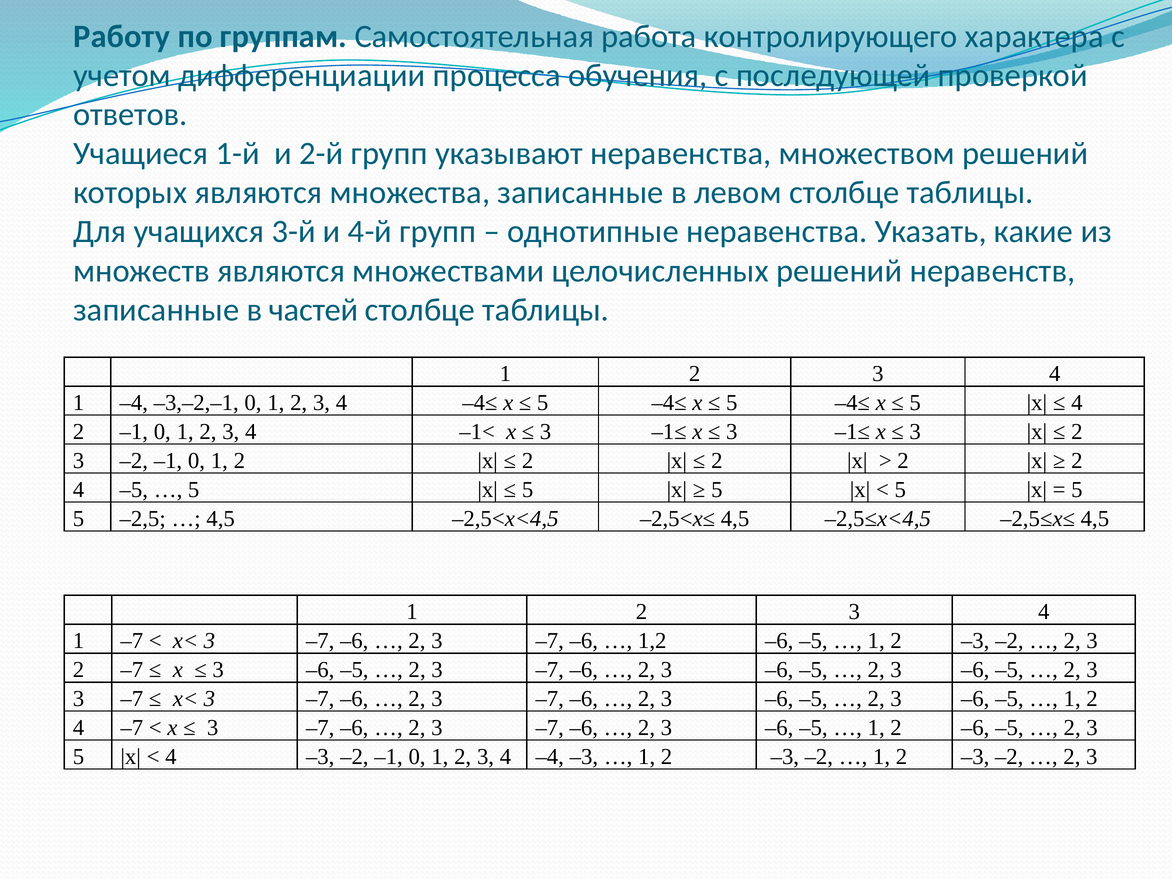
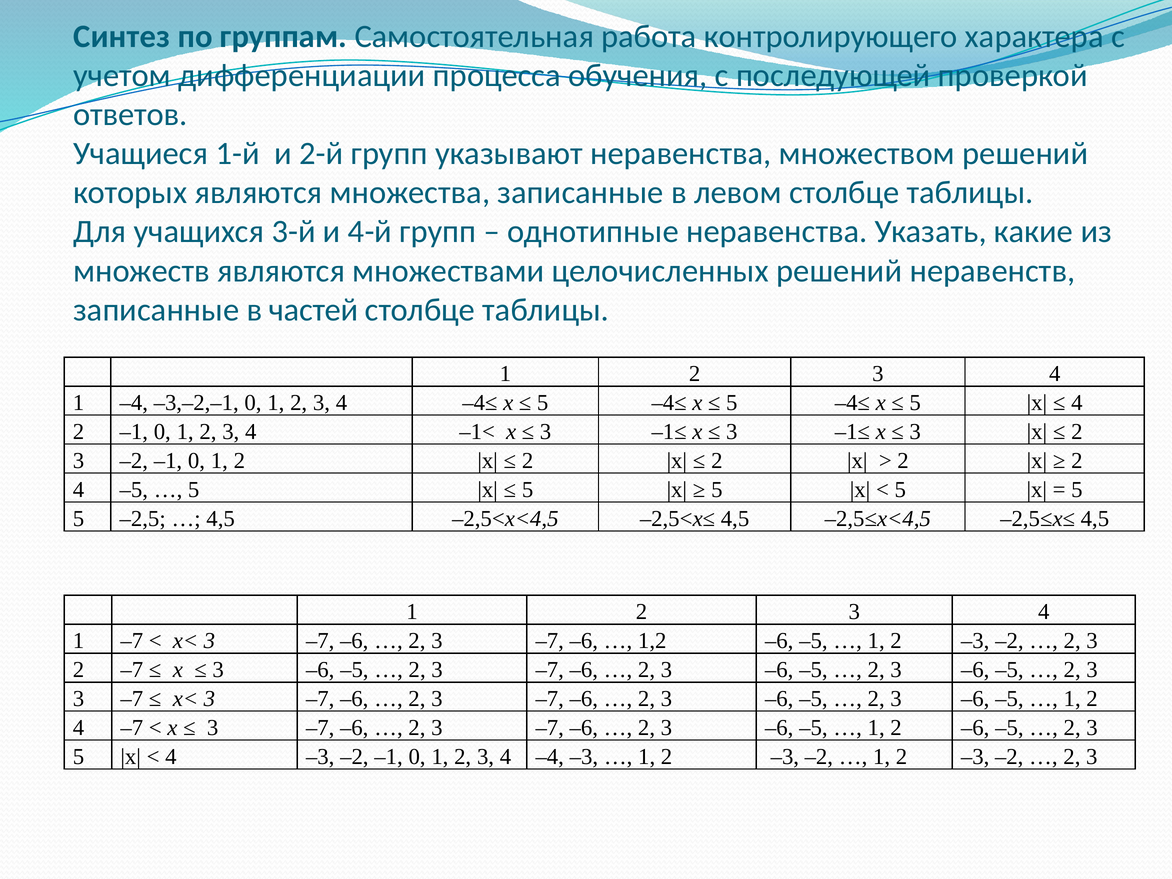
Работу: Работу -> Синтез (122, 36)
